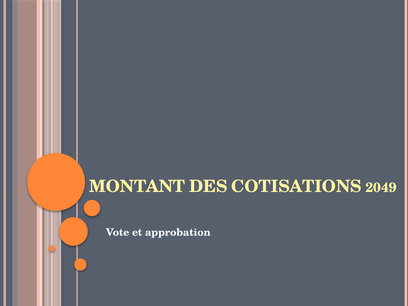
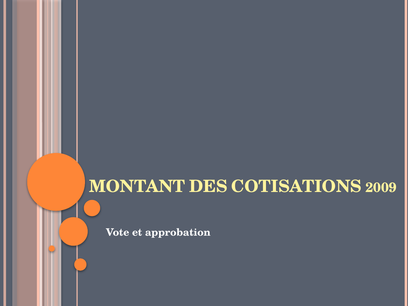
2049: 2049 -> 2009 (381, 188)
